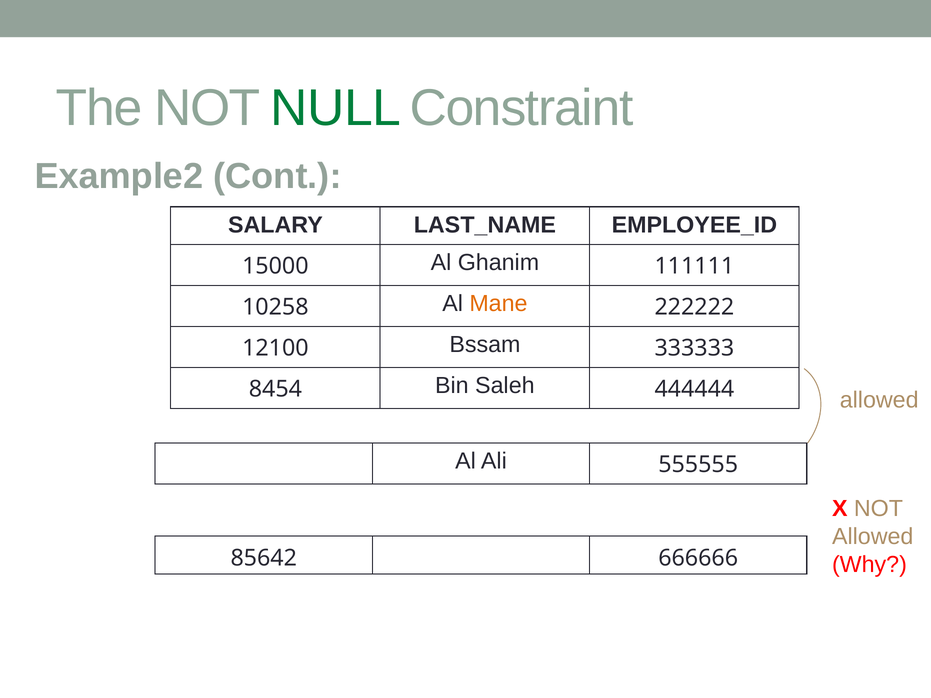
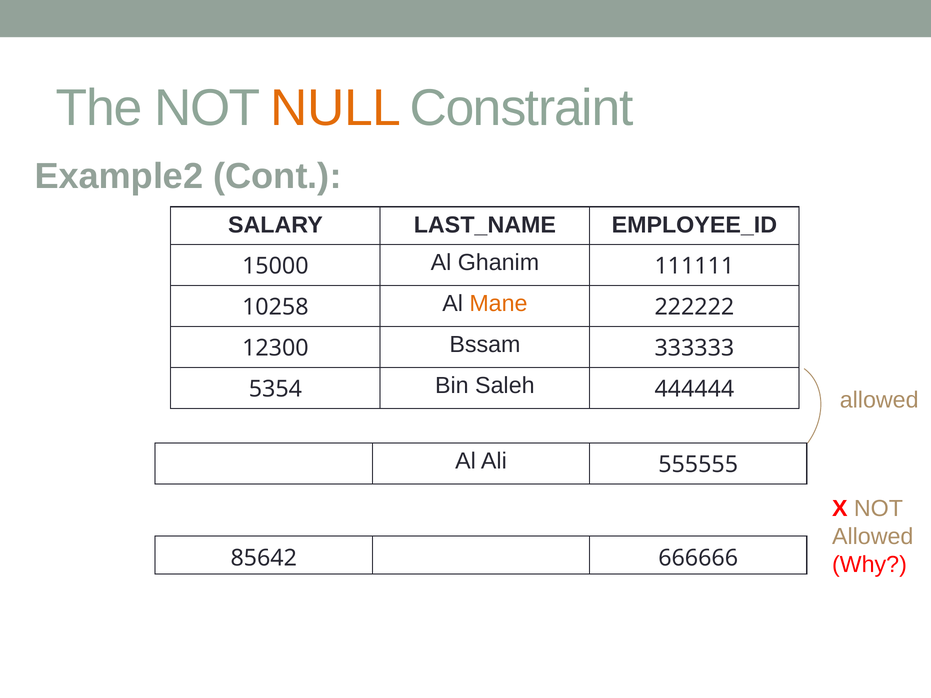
NULL colour: green -> orange (336, 108)
12100: 12100 -> 12300 (275, 348)
8454: 8454 -> 5354 (275, 389)
